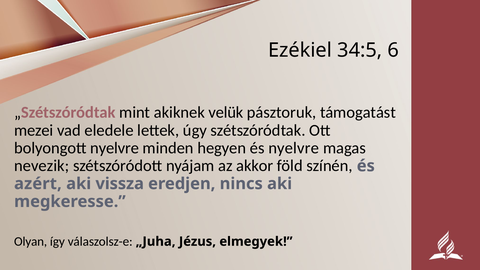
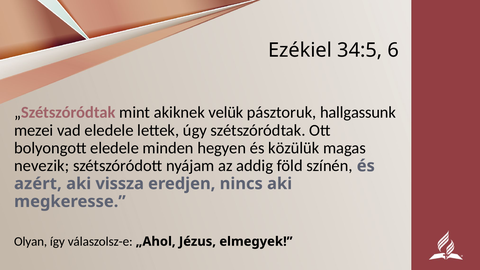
támogatást: támogatást -> hallgassunk (358, 112)
bolyongott nyelvre: nyelvre -> eledele (115, 148)
és nyelvre: nyelvre -> közülük (294, 148)
akkor: akkor -> addig (255, 166)
„Juha: „Juha -> „Ahol (156, 241)
